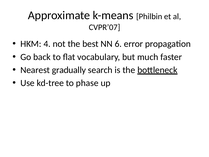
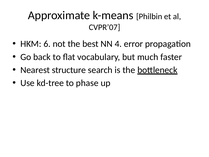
4: 4 -> 6 (47, 44)
6: 6 -> 4 (118, 44)
gradually: gradually -> structure (69, 70)
